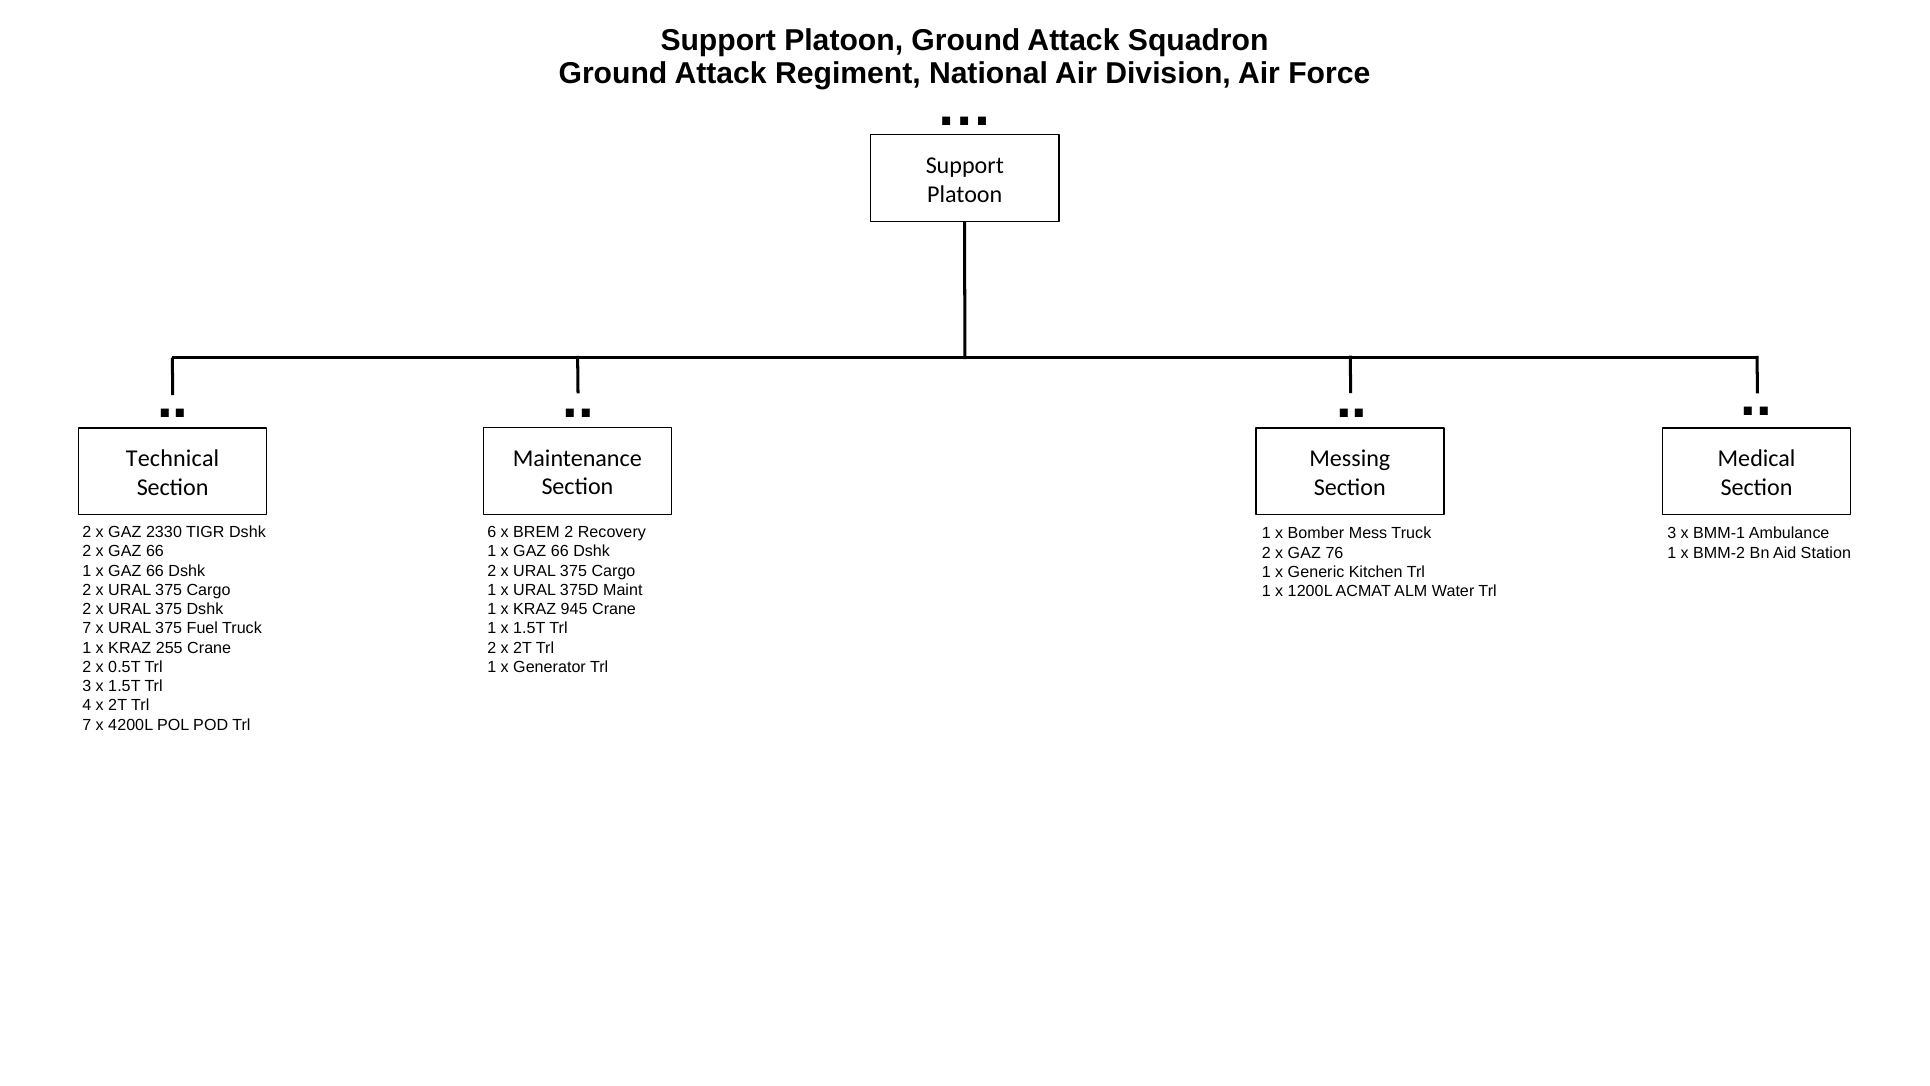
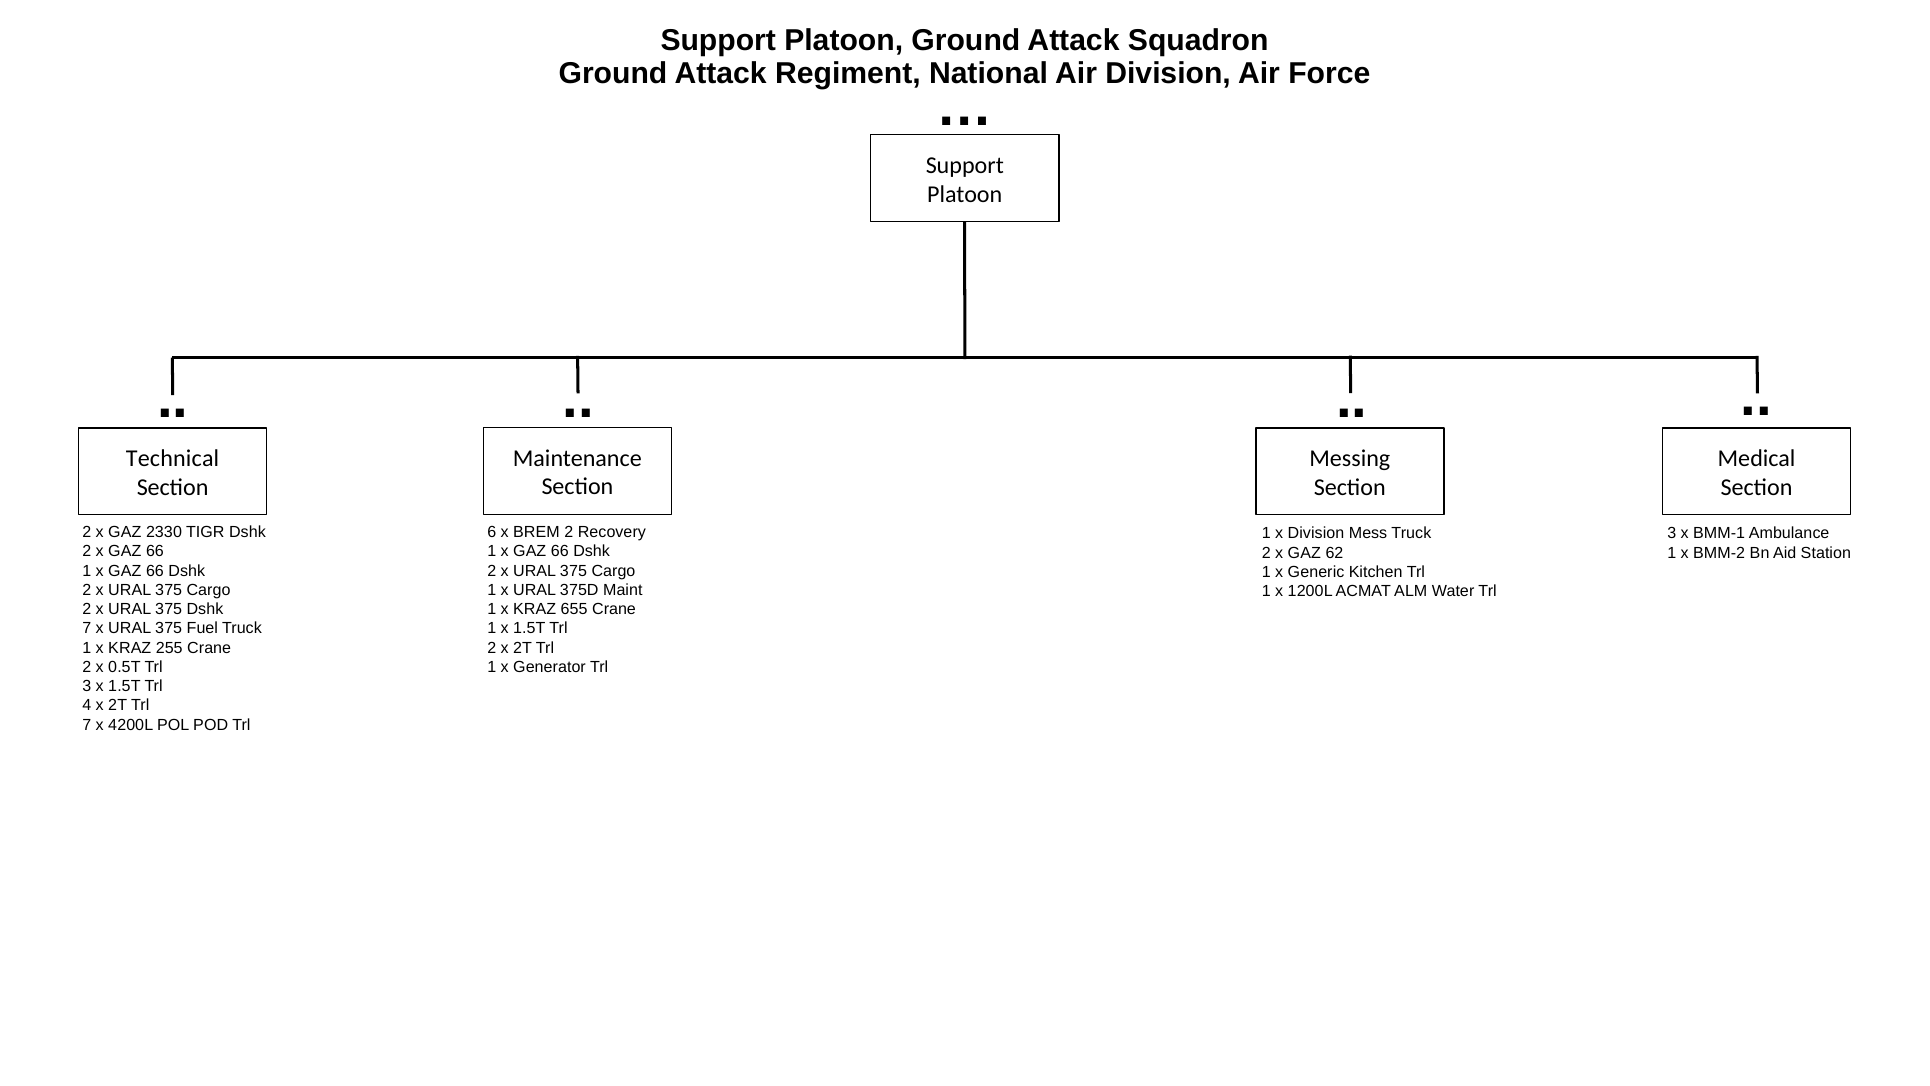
x Bomber: Bomber -> Division (1316, 533)
76: 76 -> 62 (1334, 553)
945: 945 -> 655 (574, 609)
